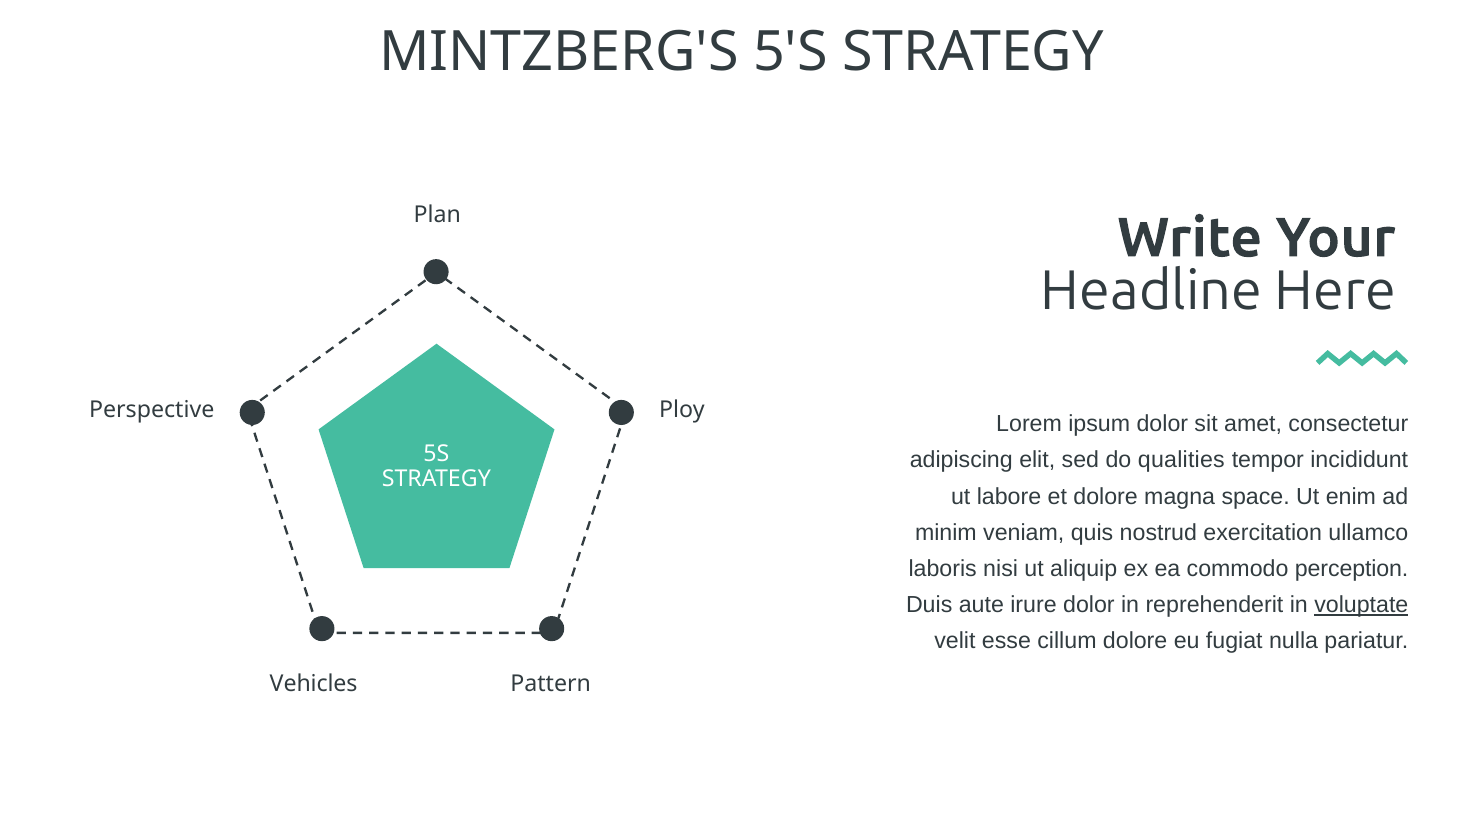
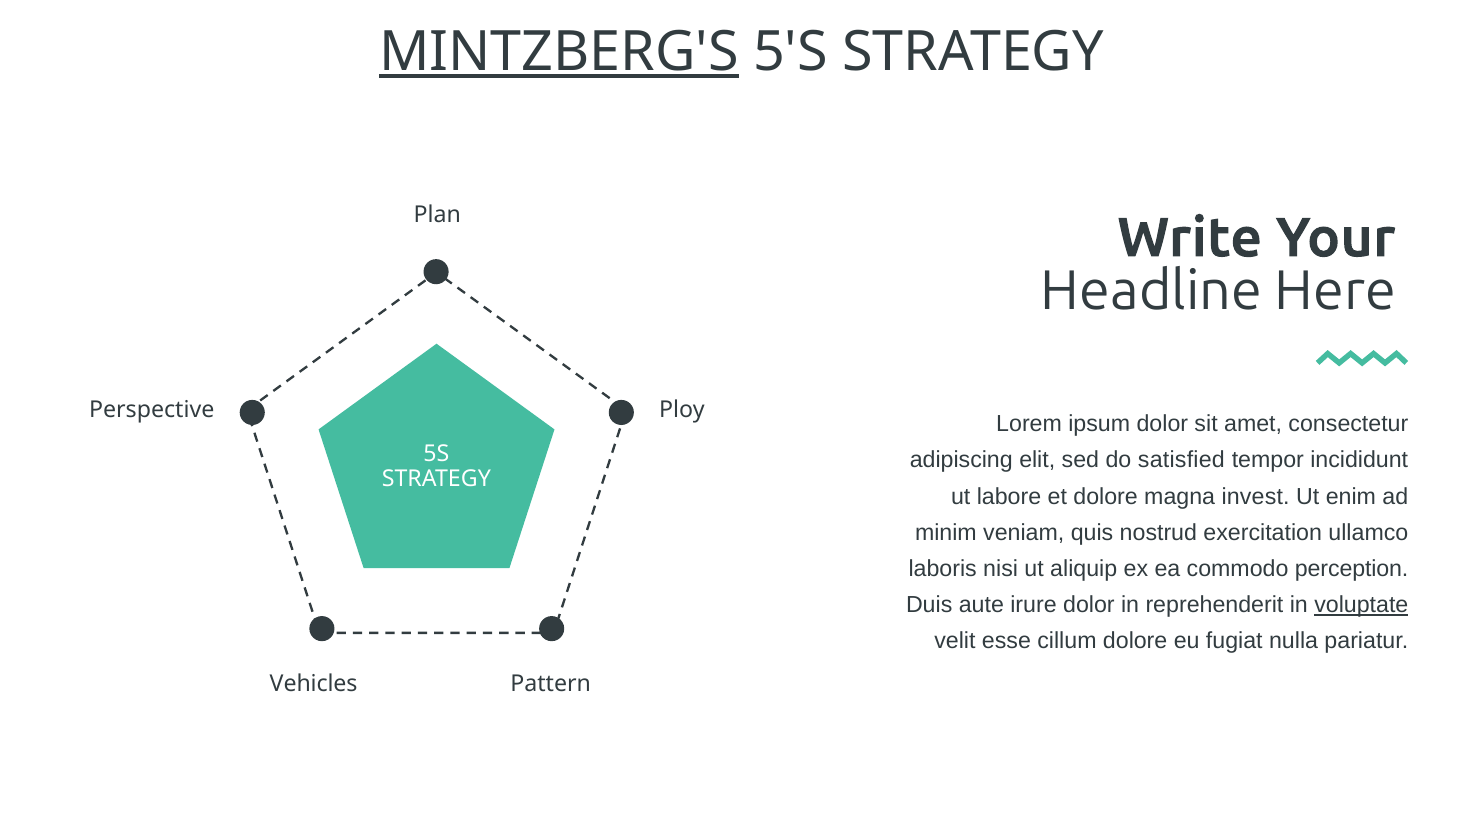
MINTZBERG'S underline: none -> present (559, 52)
qualities: qualities -> satisfied (1181, 460)
space: space -> invest (1256, 496)
